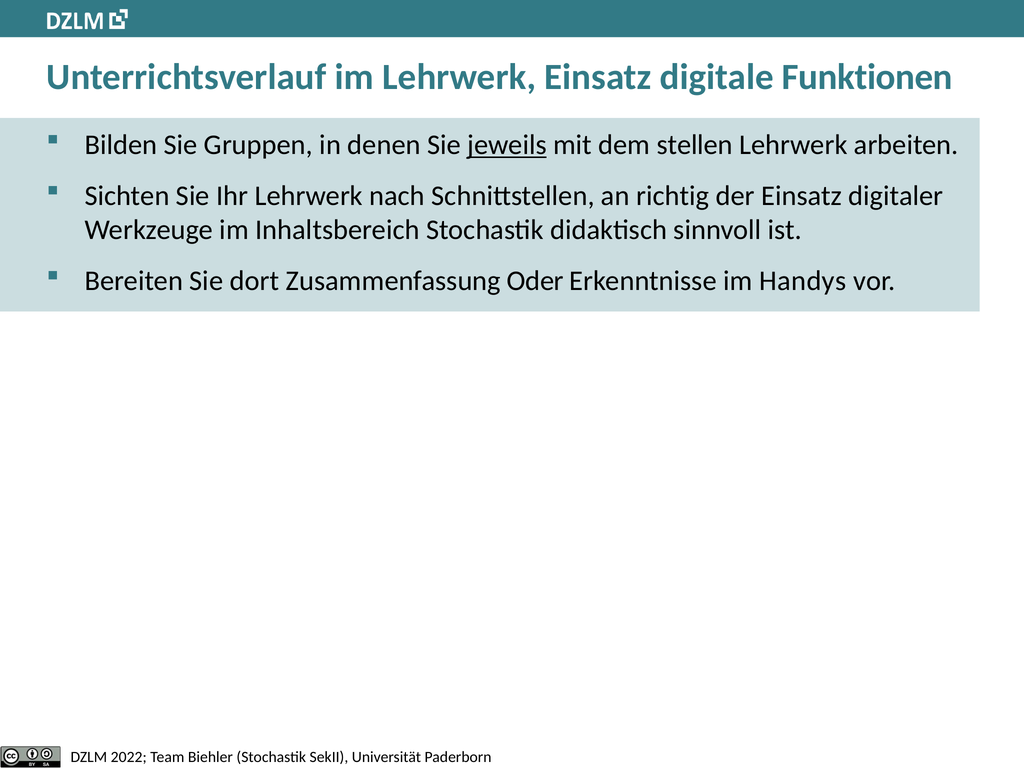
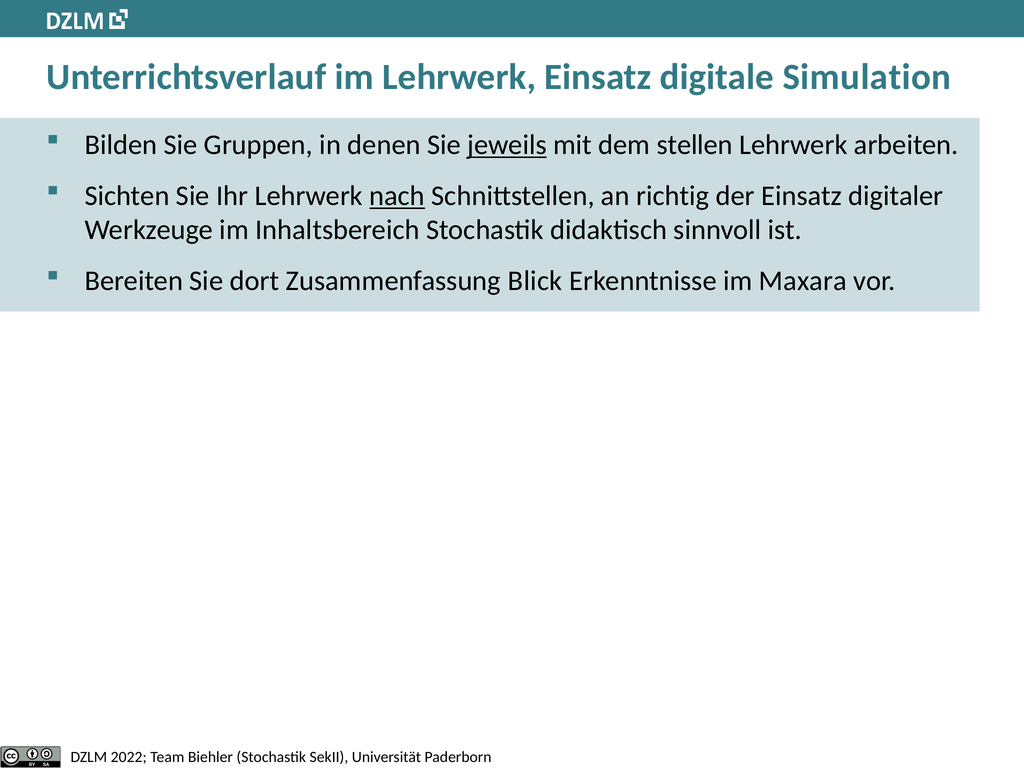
Funktionen: Funktionen -> Simulation (867, 77)
nach underline: none -> present (397, 196)
Oder: Oder -> Blick (535, 281)
Handys: Handys -> Maxara (803, 281)
